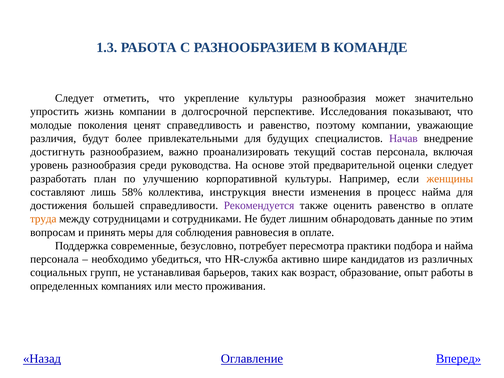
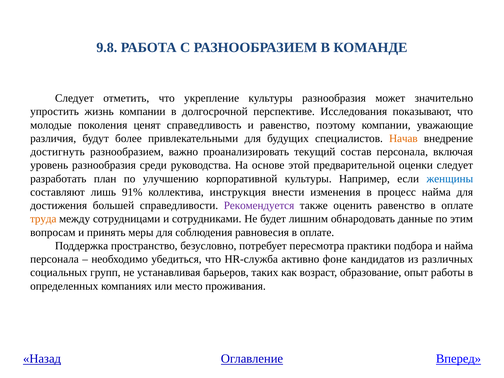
1.3: 1.3 -> 9.8 (107, 48)
Начав colour: purple -> orange (403, 138)
женщины colour: orange -> blue (450, 179)
58%: 58% -> 91% (132, 192)
современные: современные -> пространство (144, 246)
шире: шире -> фоне (335, 259)
